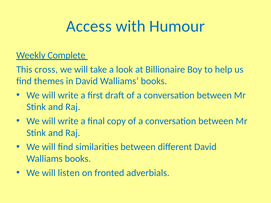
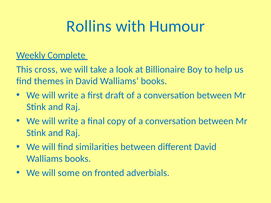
Access: Access -> Rollins (89, 26)
listen: listen -> some (69, 173)
